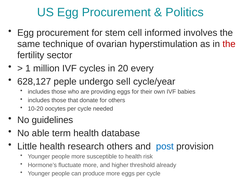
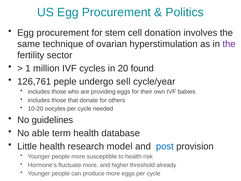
informed: informed -> donation (163, 33)
the colour: red -> purple (229, 44)
every: every -> found (142, 68)
628,127: 628,127 -> 126,761 (34, 81)
research others: others -> model (120, 146)
